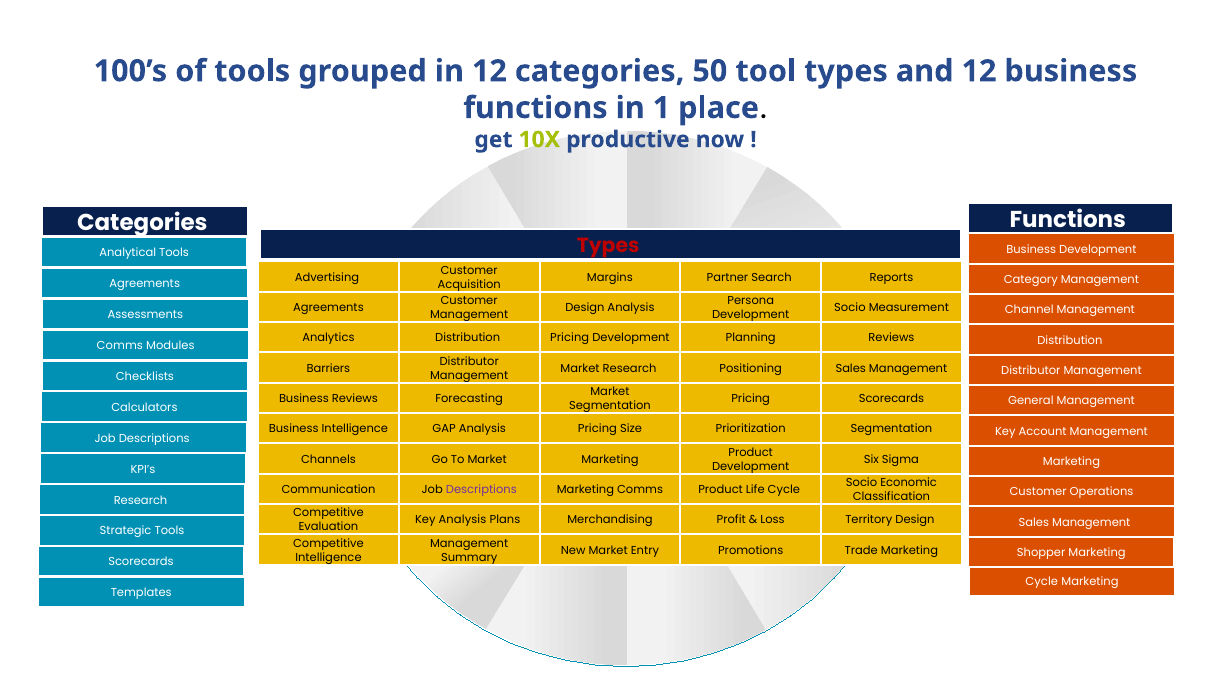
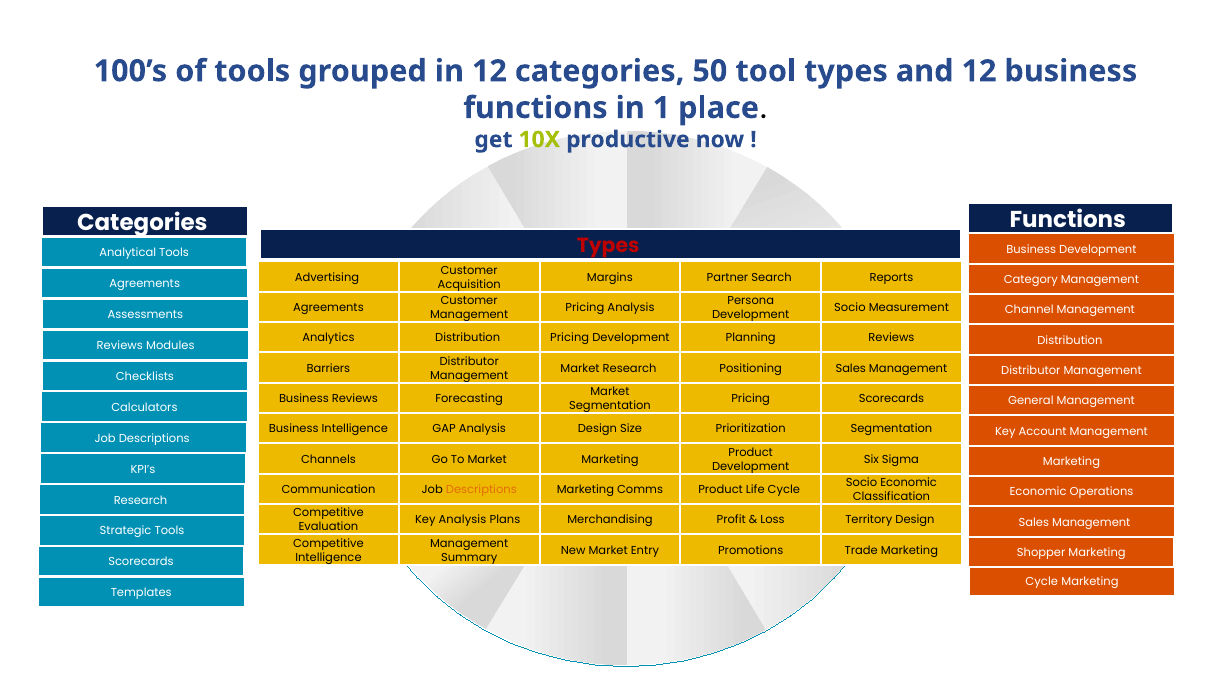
Design: Design -> Pricing (585, 308)
Comms: Comms -> Reviews (120, 345)
Pricing: Pricing -> Design (597, 429)
Descriptions colour: purple -> orange (481, 489)
Customer: Customer -> Economic (1038, 492)
